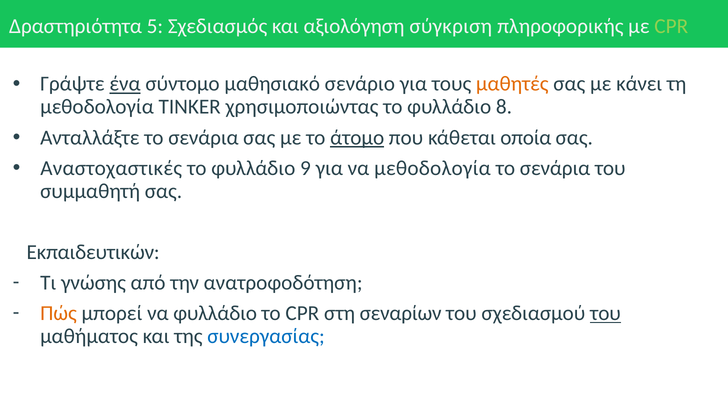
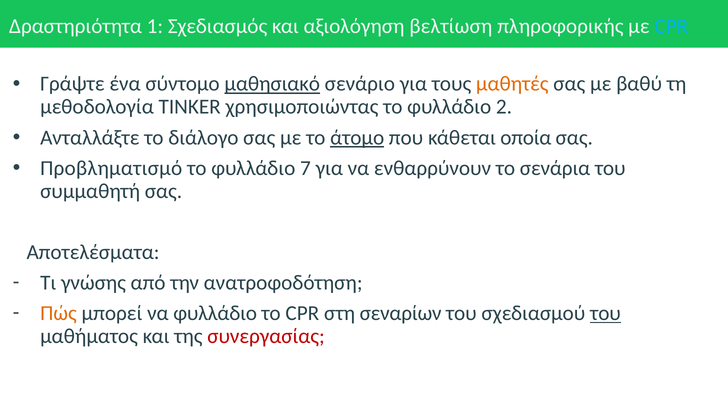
5: 5 -> 1 (155, 26)
σύγκριση: σύγκριση -> βελτίωση (451, 26)
CPR colour: light green -> light blue (671, 26)
ένα underline: present -> none (125, 84)
μαθησιακό underline: none -> present (272, 84)
κάνει: κάνει -> βαθύ (639, 84)
8: 8 -> 2 (504, 107)
Ανταλλάξτε το σενάρια: σενάρια -> διάλογο (203, 137)
Αναστοχαστικές: Αναστοχαστικές -> Προβληματισμό (111, 168)
9: 9 -> 7 (305, 168)
να μεθοδολογία: μεθοδολογία -> ενθαρρύνουν (433, 168)
Εκπαιδευτικών: Εκπαιδευτικών -> Αποτελέσματα (93, 252)
συνεργασίας colour: blue -> red (266, 336)
